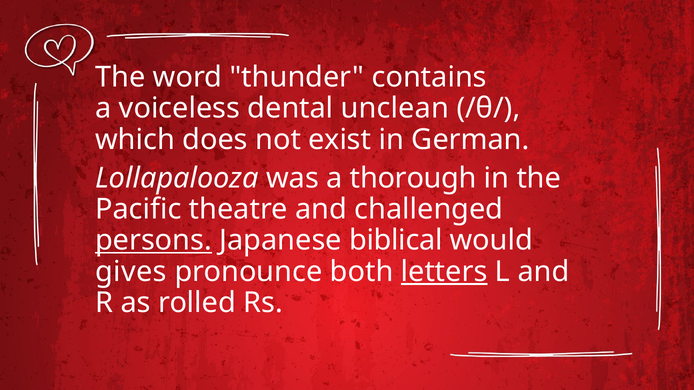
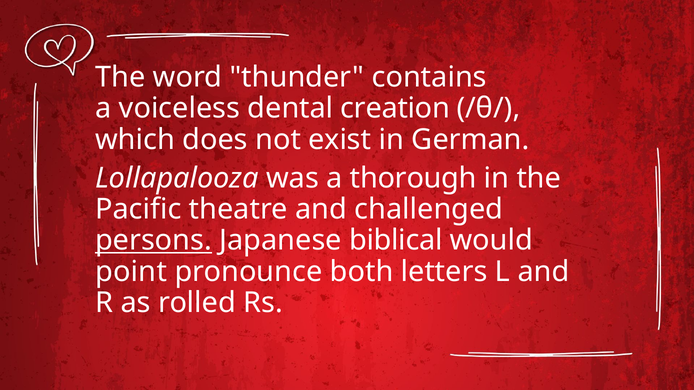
unclean: unclean -> creation (395, 109)
gives: gives -> point (131, 272)
letters underline: present -> none (444, 272)
